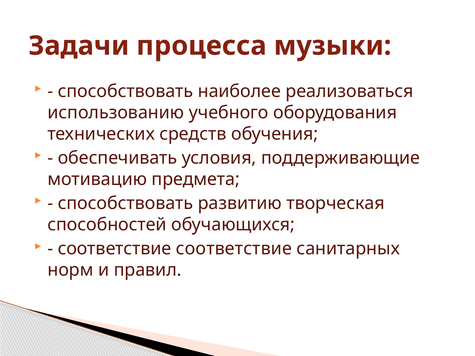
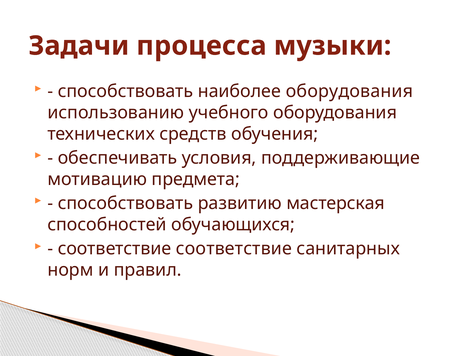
наиболее реализоваться: реализоваться -> оборудования (349, 91)
творческая: творческая -> мастерская (336, 203)
